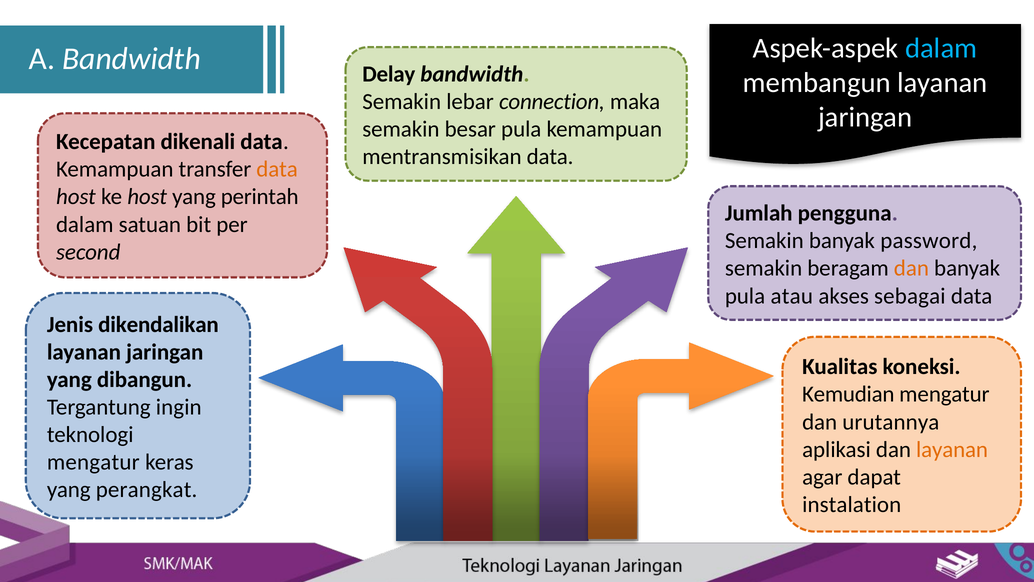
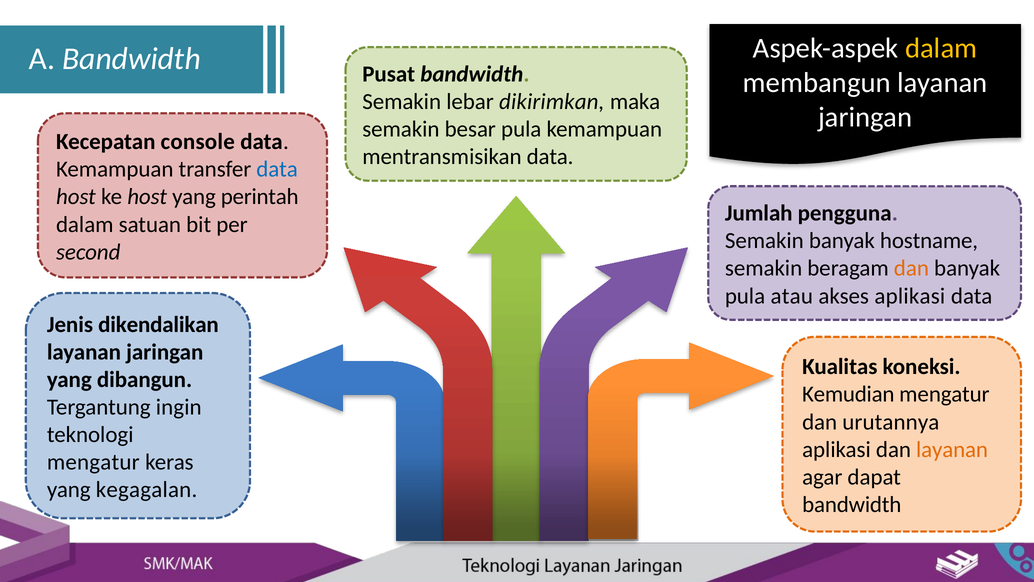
dalam colour: light blue -> yellow (941, 48)
Delay: Delay -> Pusat (389, 74)
connection: connection -> dikirimkan (552, 102)
dikenali: dikenali -> console (198, 142)
data colour: orange -> blue (277, 169)
password: password -> hostname (929, 241)
akses sebagai: sebagai -> aplikasi (910, 296)
perangkat: perangkat -> kegagalan (147, 490)
instalation: instalation -> bandwidth (852, 504)
